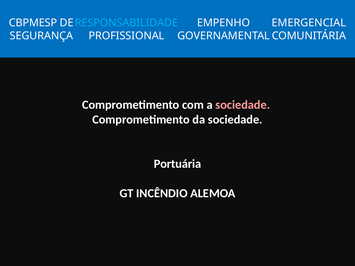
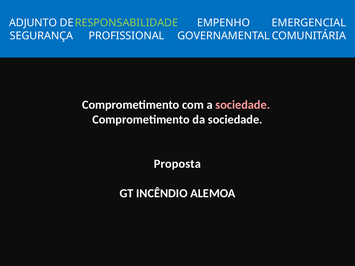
CBPMESP: CBPMESP -> ADJUNTO (33, 23)
RESPONSABILIDADE colour: light blue -> light green (126, 23)
Portuária: Portuária -> Proposta (177, 164)
